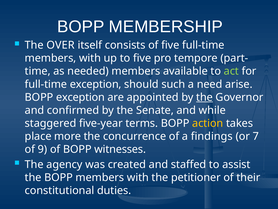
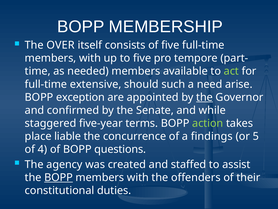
full-time exception: exception -> extensive (96, 84)
action colour: yellow -> light green (208, 123)
more: more -> liable (68, 136)
7: 7 -> 5 (256, 136)
9: 9 -> 4 (43, 149)
witnesses: witnesses -> questions (120, 149)
BOPP underline: none -> present (59, 177)
petitioner: petitioner -> offenders (196, 177)
